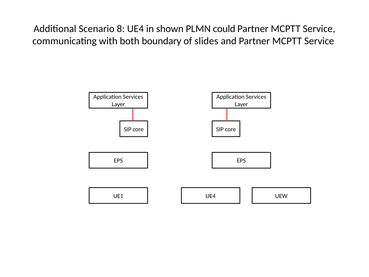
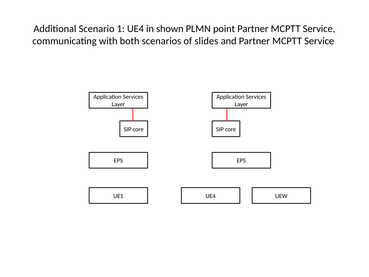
8: 8 -> 1 (121, 29)
could: could -> point (224, 29)
boundary: boundary -> scenarios (161, 41)
